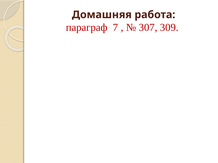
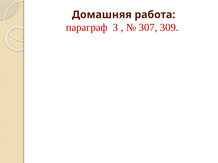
7: 7 -> 3 (115, 27)
